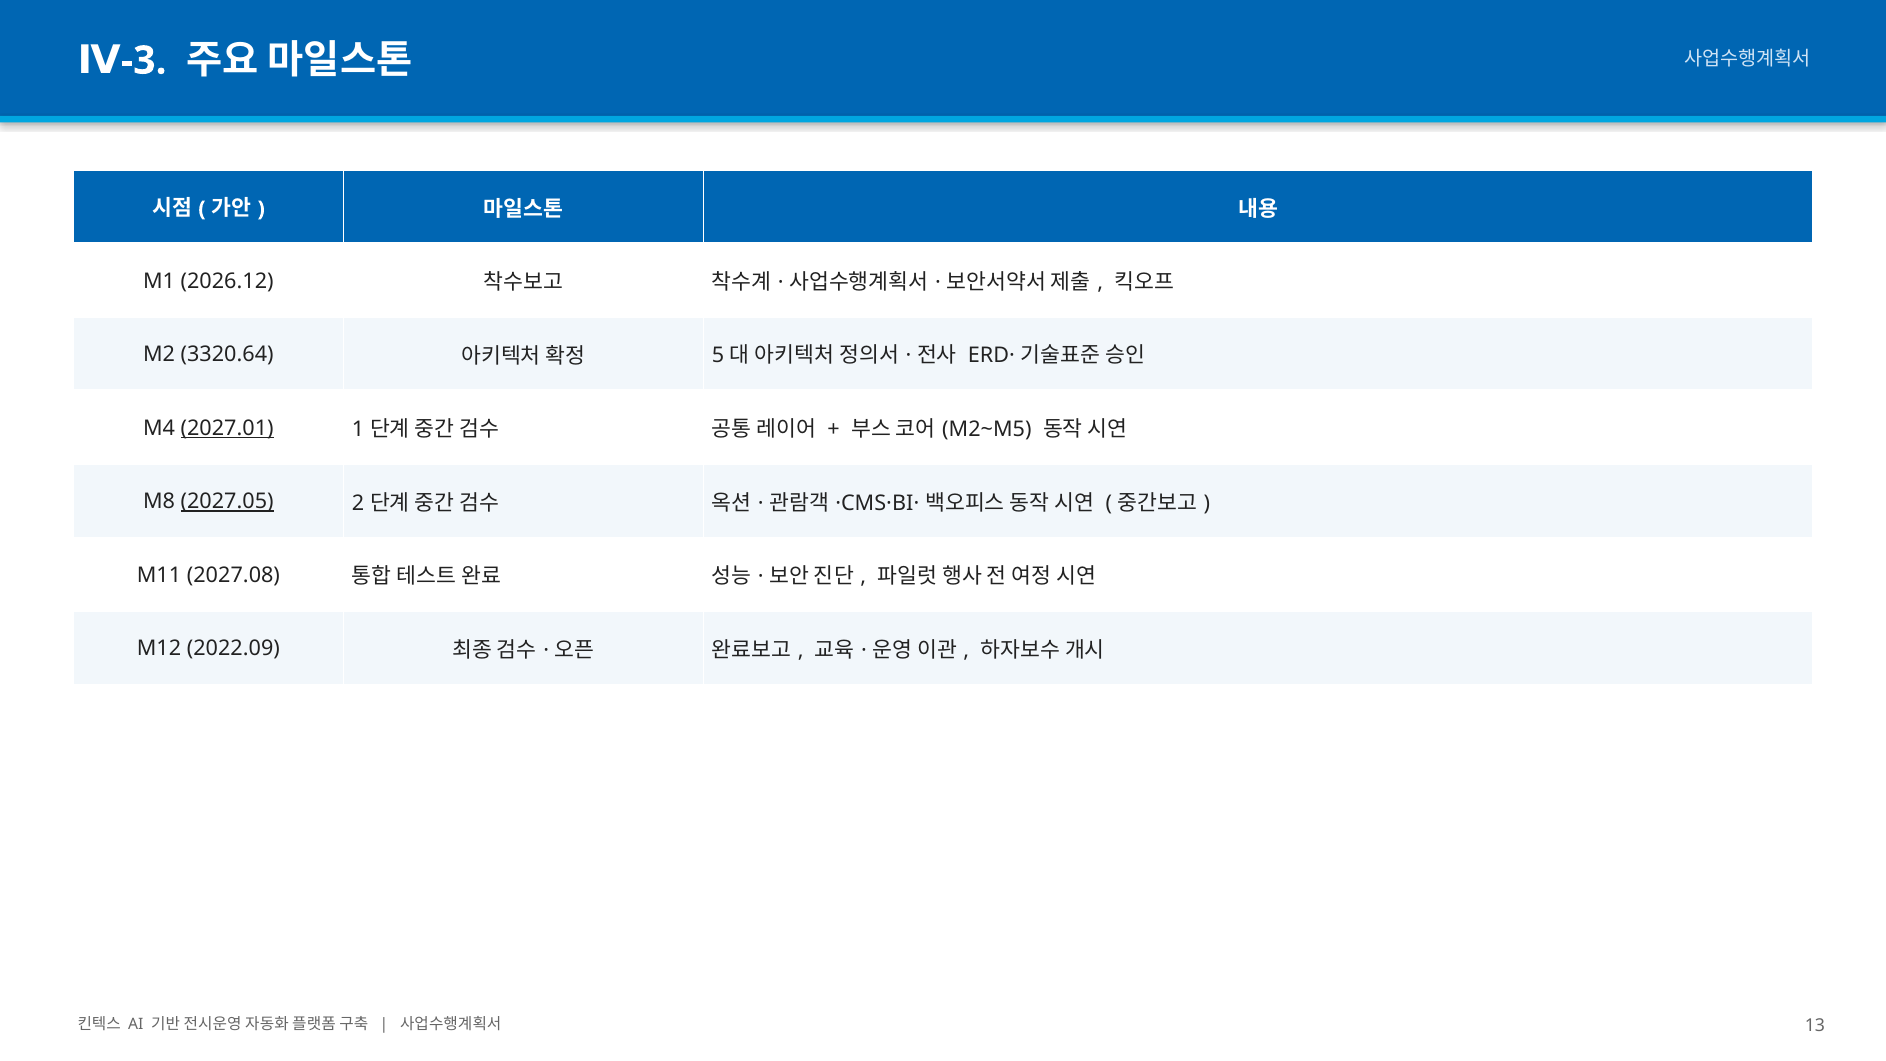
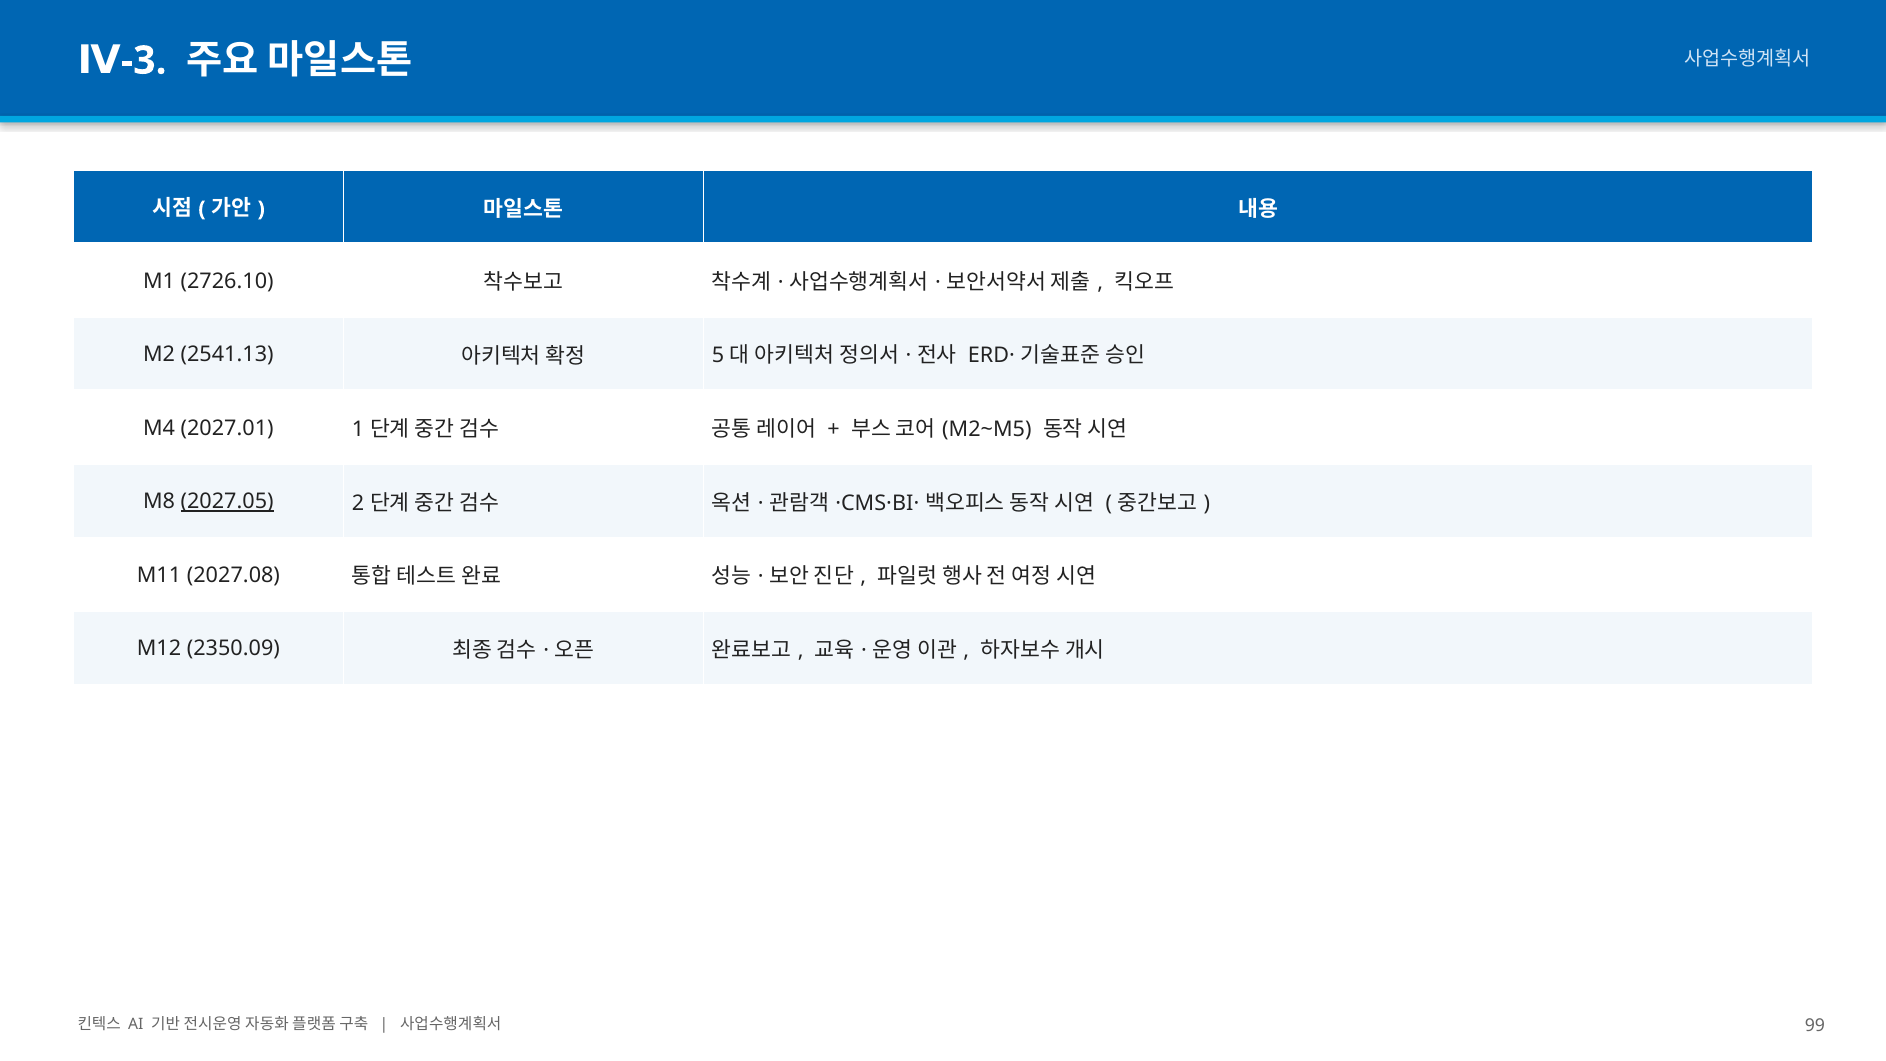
2026.12: 2026.12 -> 2726.10 (227, 281)
3320.64: 3320.64 -> 2541.13 (227, 355)
2027.01 underline: present -> none (227, 428)
2022.09: 2022.09 -> 2350.09 (233, 649)
13: 13 -> 99 (1815, 1026)
